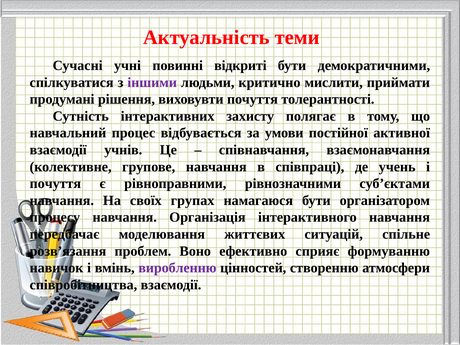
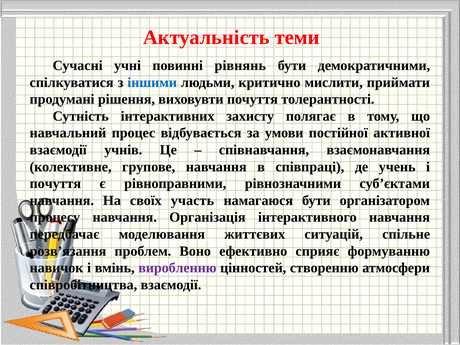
відкриті: відкриті -> рівнянь (240, 66)
іншими colour: purple -> blue (152, 82)
групах: групах -> участь (193, 200)
